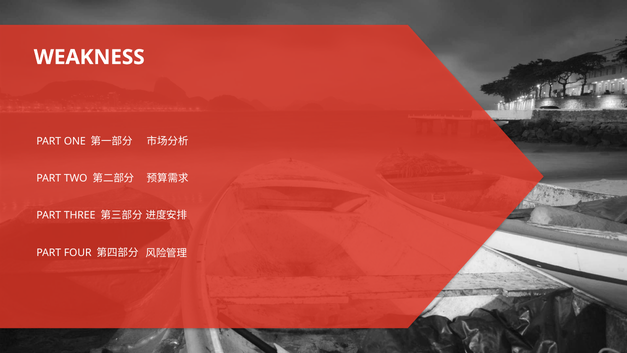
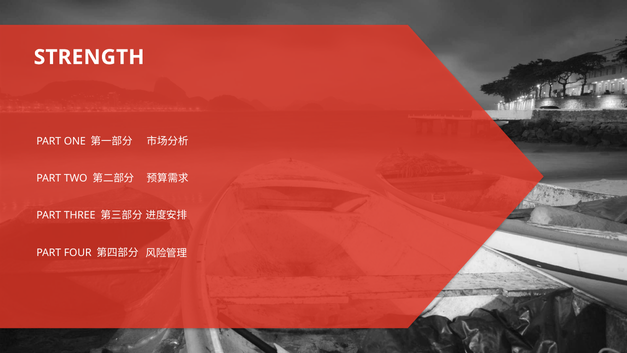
WEAKNESS: WEAKNESS -> STRENGTH (89, 57)
